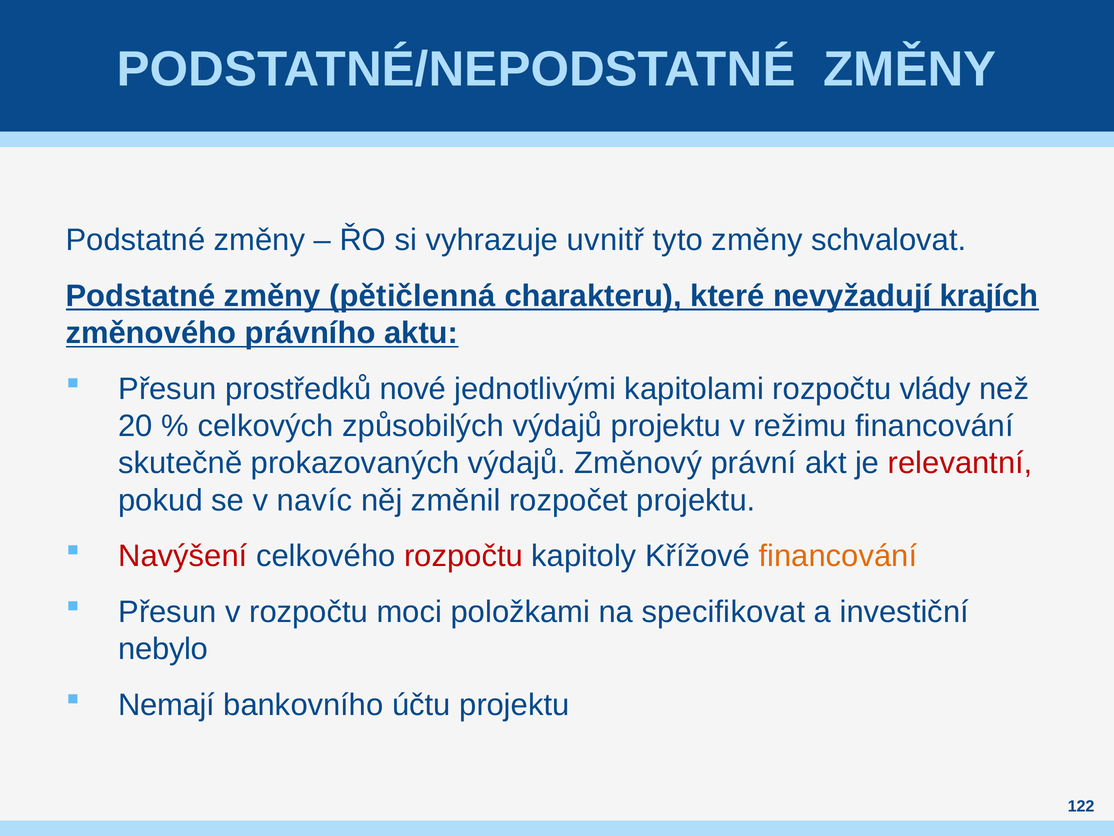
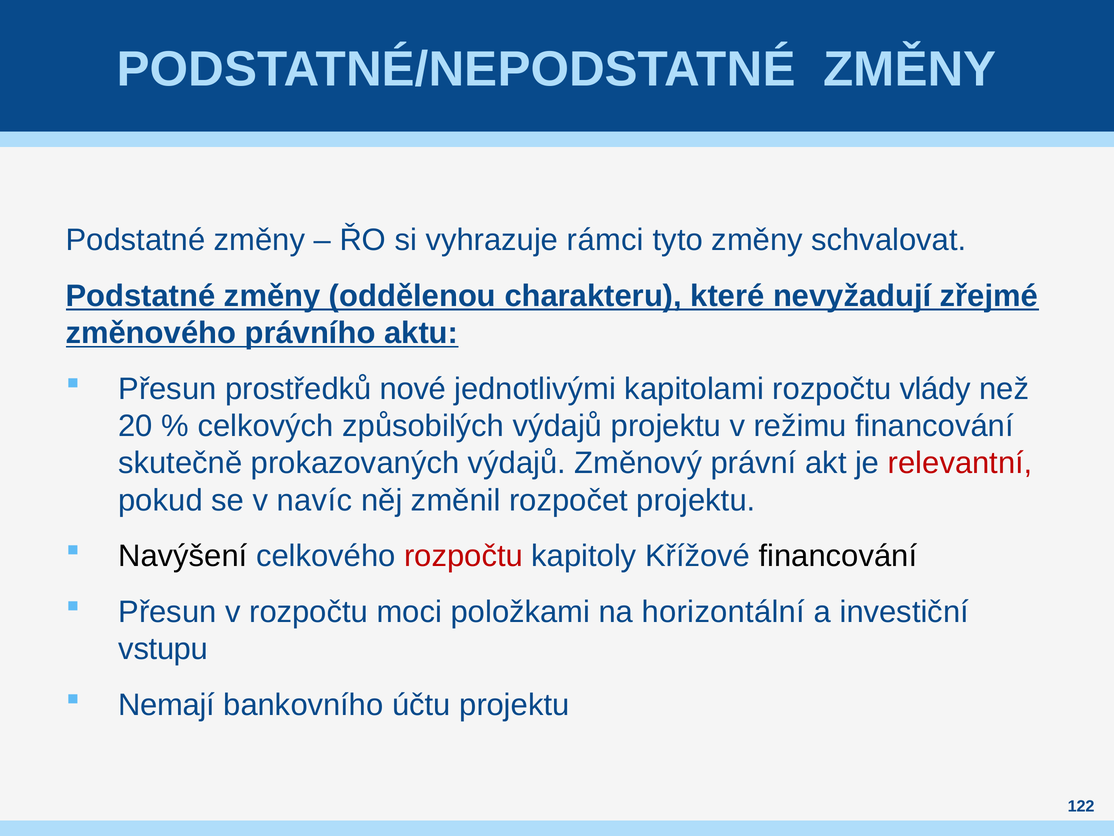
uvnitř: uvnitř -> rámci (605, 240)
pětičlenná: pětičlenná -> oddělenou (412, 296)
krajích: krajích -> zřejmé (989, 296)
Navýšení colour: red -> black (183, 556)
financování colour: orange -> black (838, 556)
specifikovat: specifikovat -> horizontální (723, 612)
nebylo: nebylo -> vstupu (163, 649)
